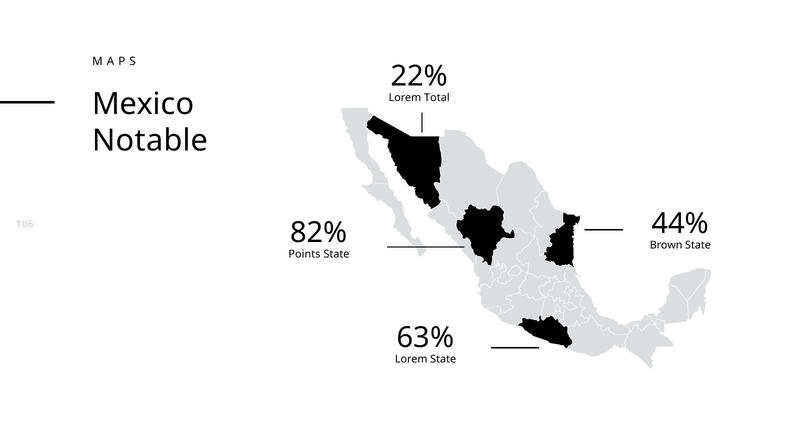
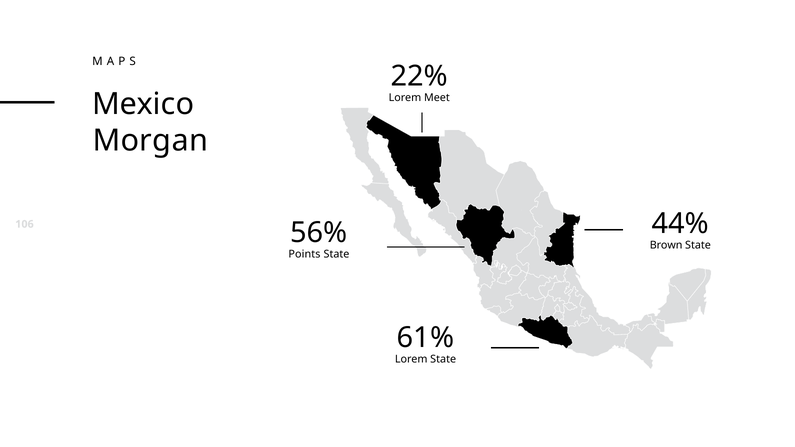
Total: Total -> Meet (437, 98)
Notable: Notable -> Morgan (150, 141)
82%: 82% -> 56% (319, 233)
63%: 63% -> 61% (426, 338)
